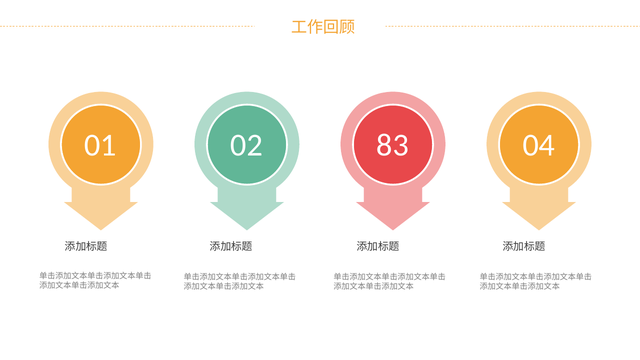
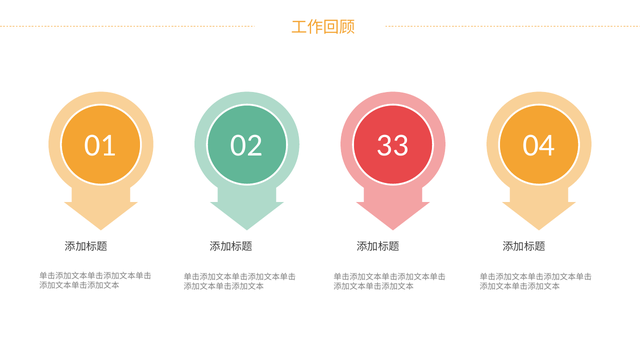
83: 83 -> 33 (393, 145)
